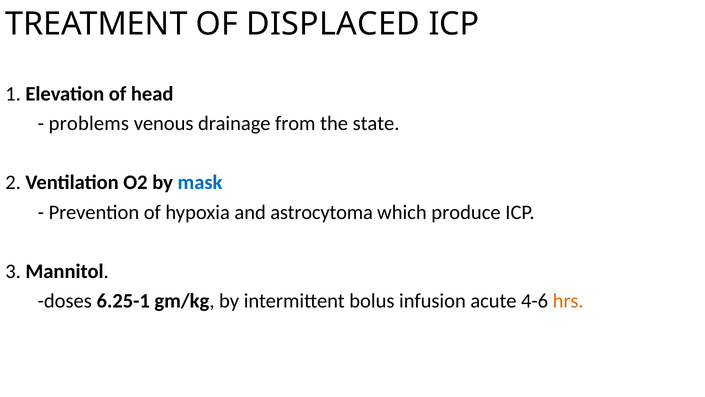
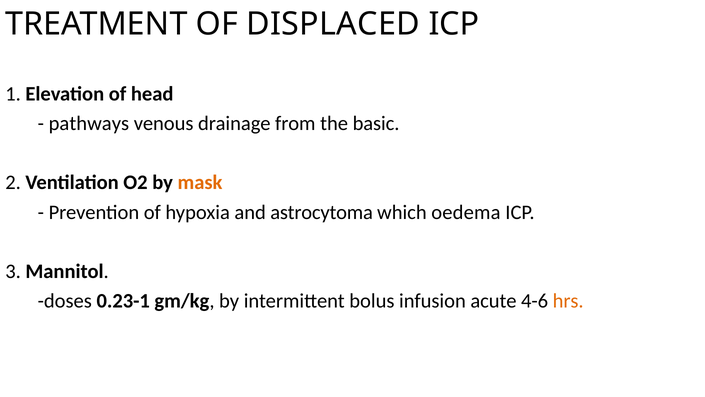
problems: problems -> pathways (89, 123)
state: state -> basic (376, 123)
mask colour: blue -> orange (200, 182)
produce: produce -> oedema (466, 212)
6.25-1: 6.25-1 -> 0.23-1 (123, 301)
